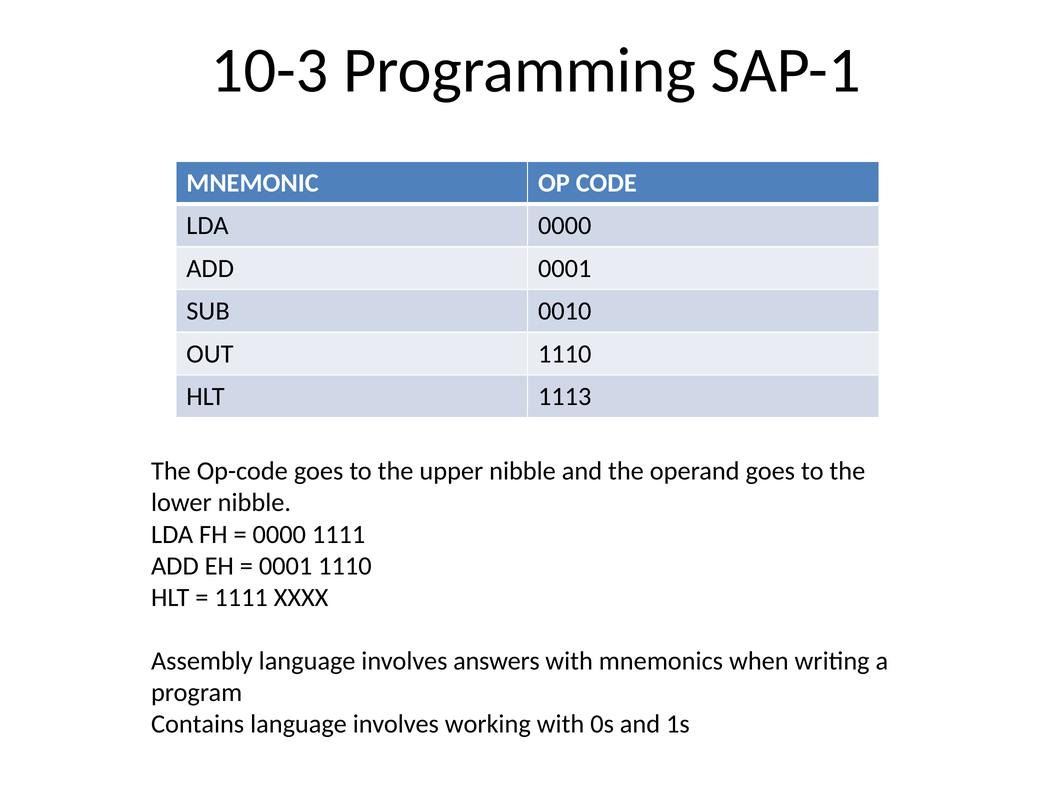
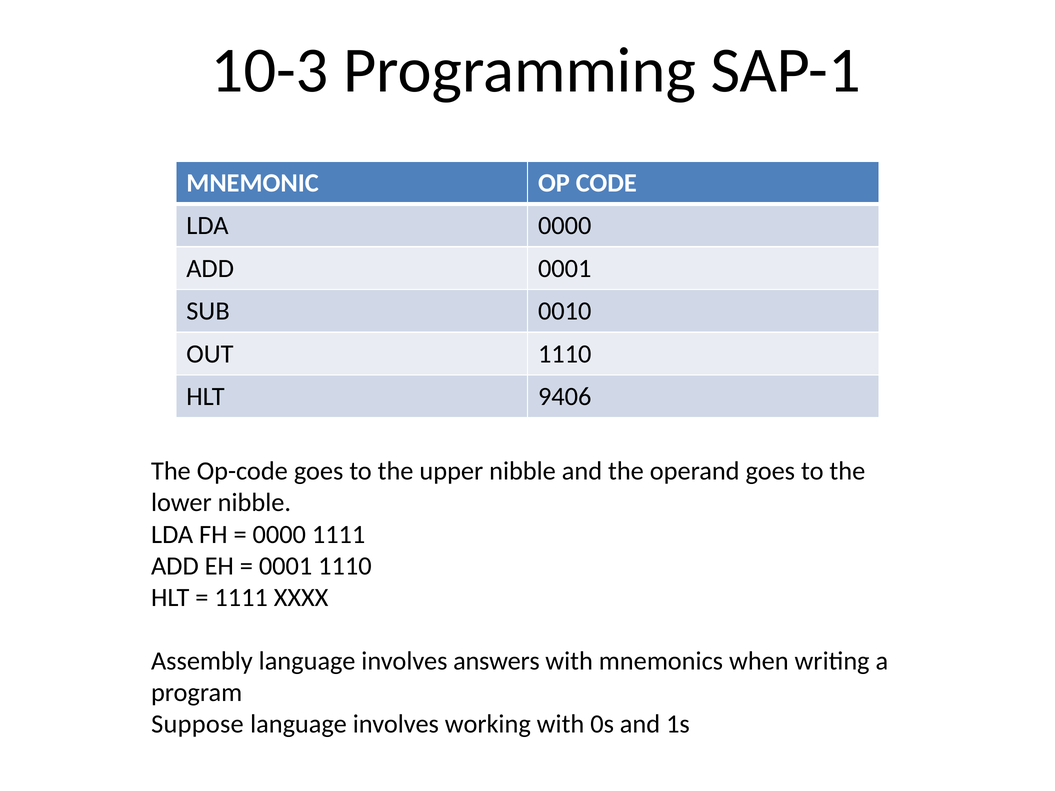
1113: 1113 -> 9406 (565, 397)
Contains: Contains -> Suppose (197, 724)
